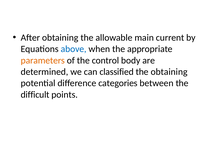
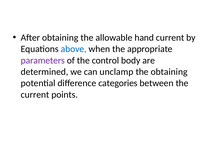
main: main -> hand (144, 38)
parameters colour: orange -> purple (43, 60)
classified: classified -> unclamp (116, 72)
difficult: difficult -> current (35, 94)
